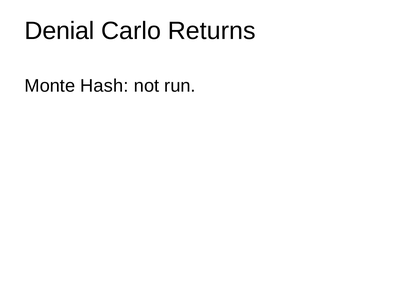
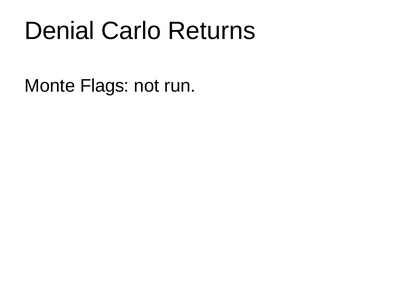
Hash: Hash -> Flags (105, 86)
